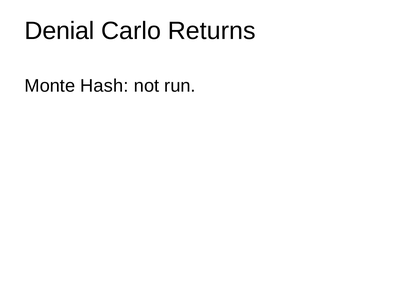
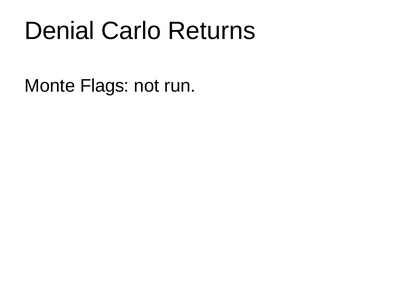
Hash: Hash -> Flags (105, 86)
